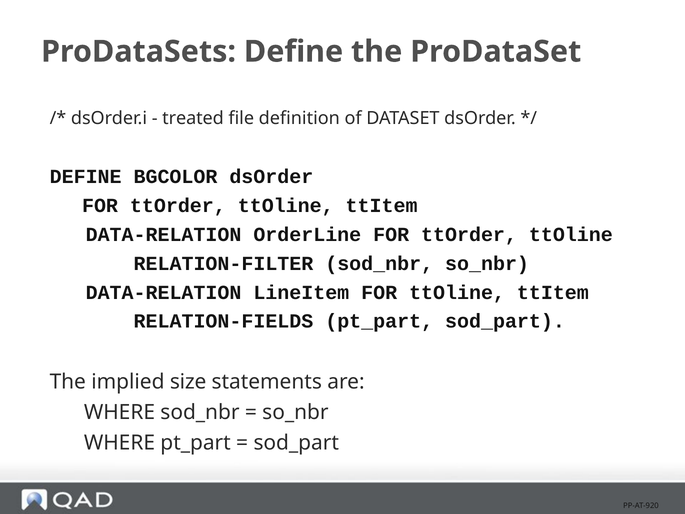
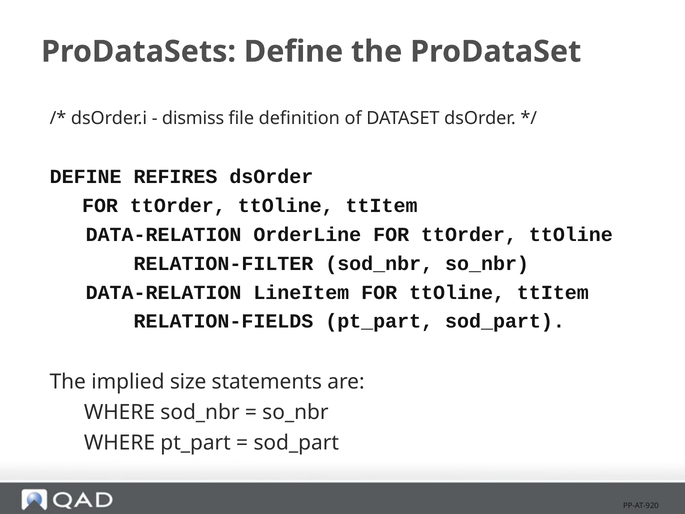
treated: treated -> dismiss (193, 118)
BGCOLOR: BGCOLOR -> REFIRES (175, 177)
